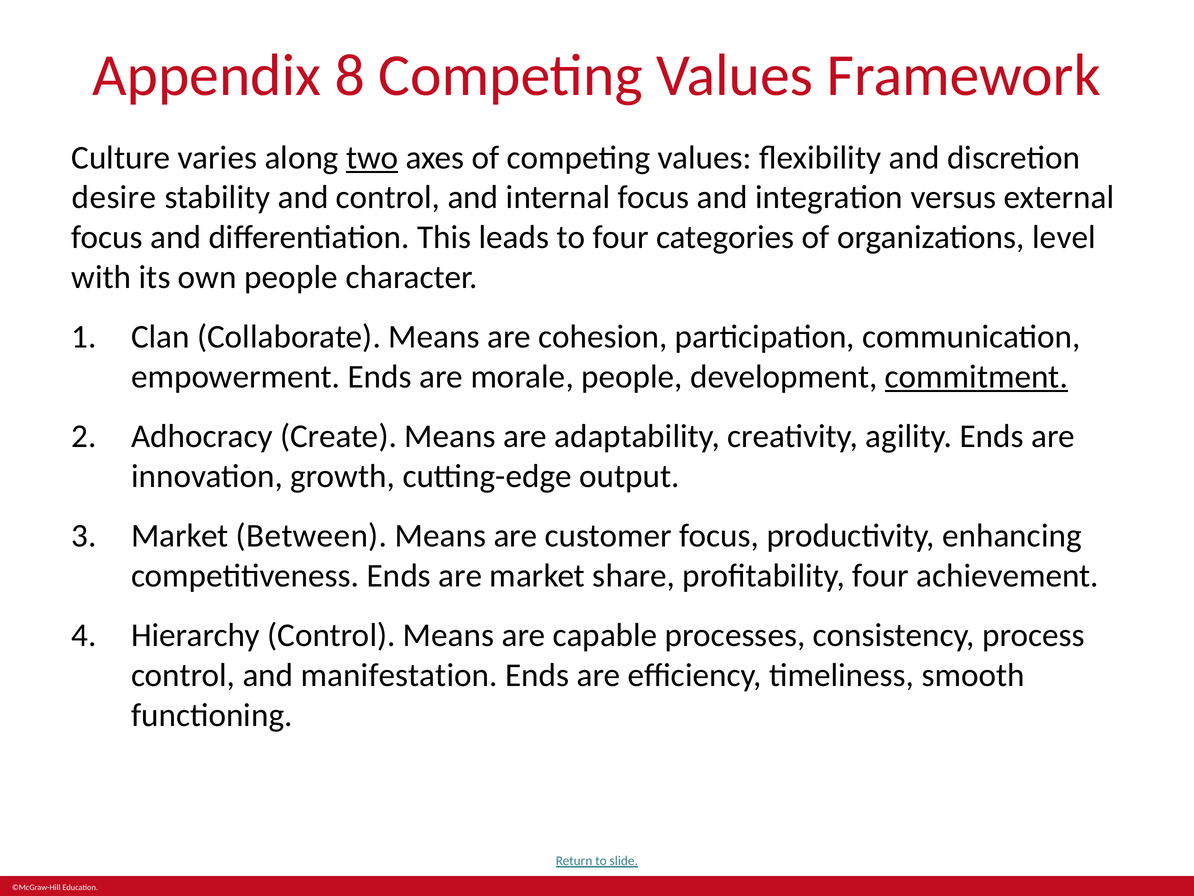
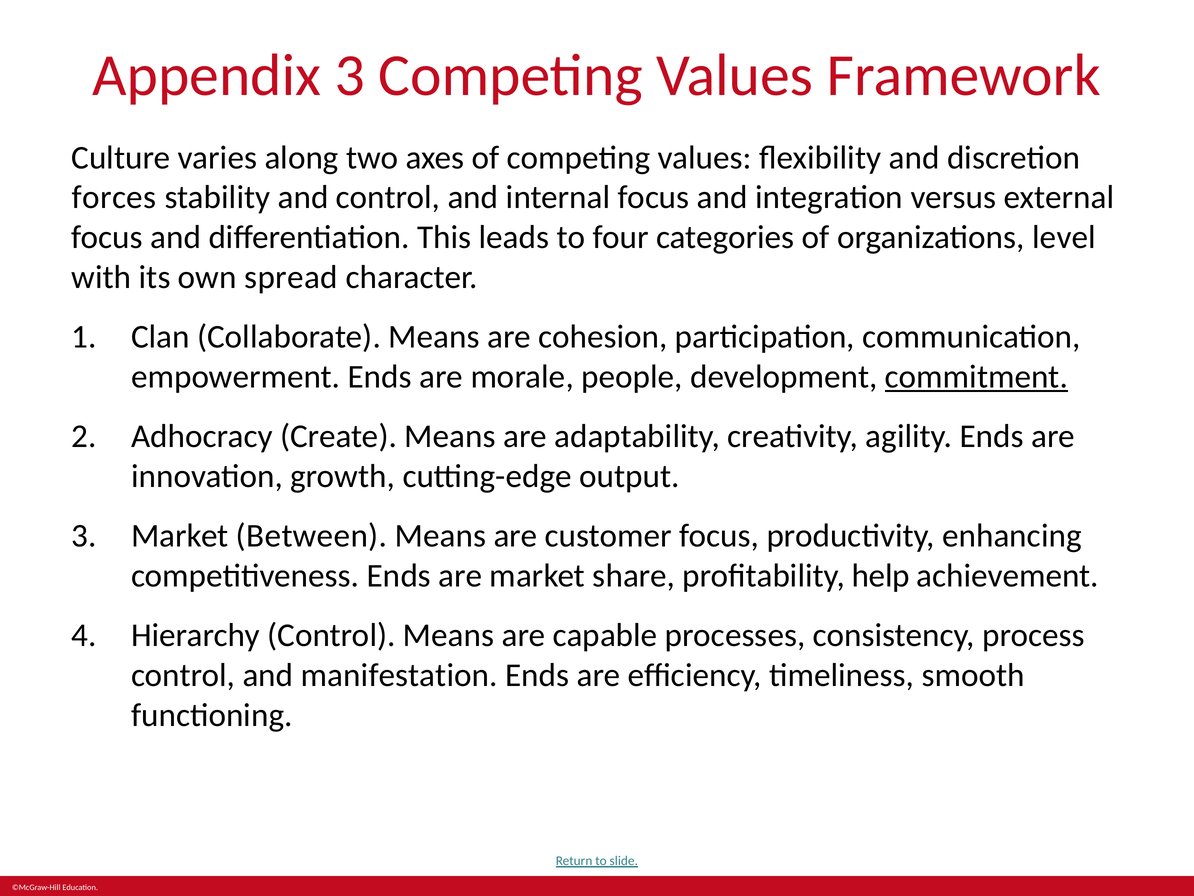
Appendix 8: 8 -> 3 (350, 76)
two underline: present -> none (372, 157)
desire: desire -> forces (114, 197)
own people: people -> spread (291, 277)
profitability four: four -> help (881, 575)
